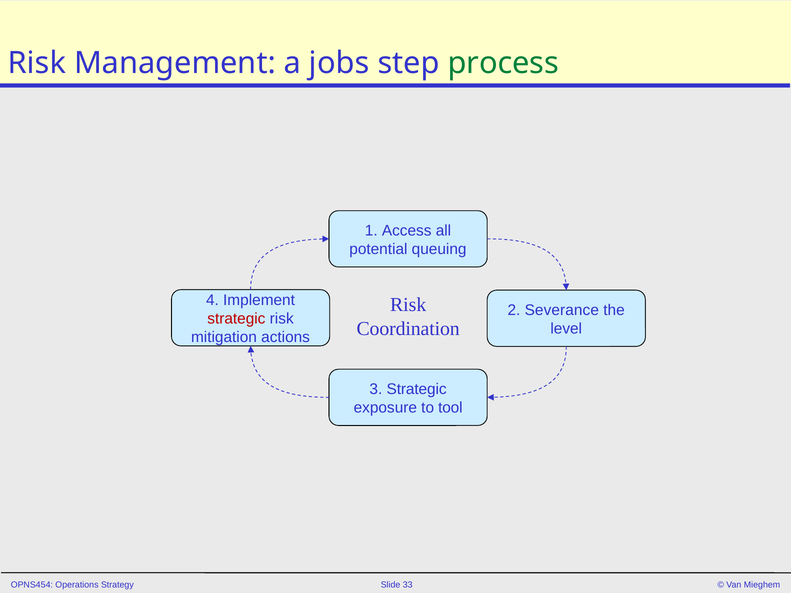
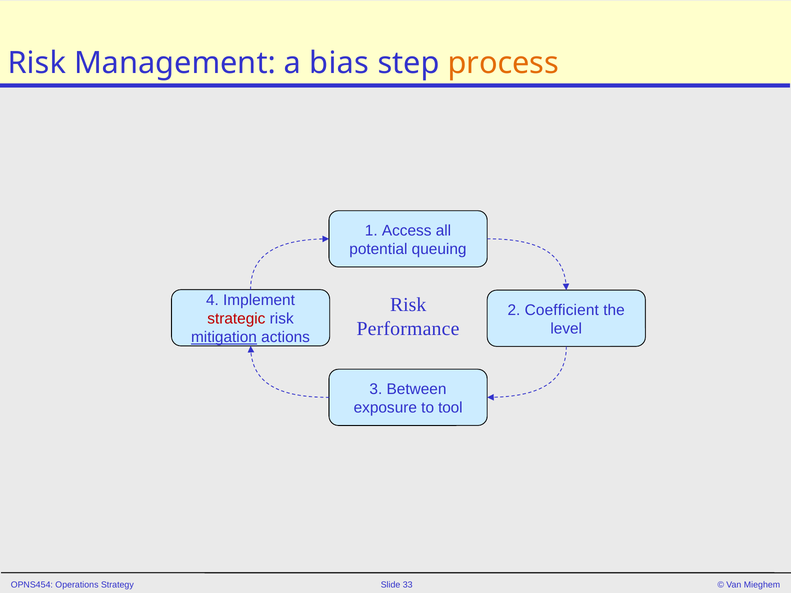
jobs: jobs -> bias (339, 63)
process colour: green -> orange (503, 63)
Severance: Severance -> Coefficient (562, 310)
Coordination: Coordination -> Performance (408, 329)
mitigation underline: none -> present (224, 337)
3 Strategic: Strategic -> Between (417, 389)
